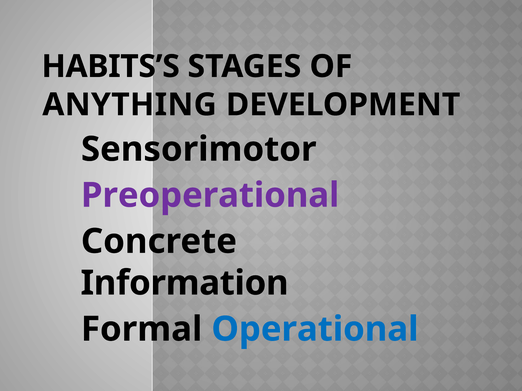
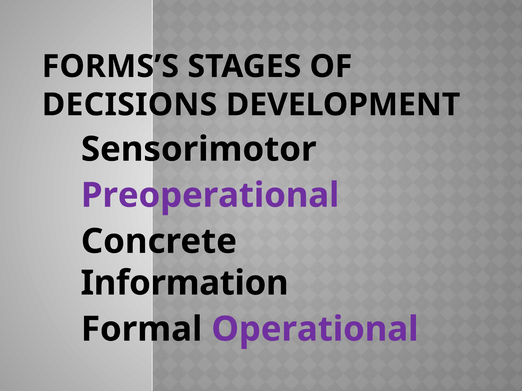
HABITS’S: HABITS’S -> FORMS’S (110, 67)
ANYTHING: ANYTHING -> DECISIONS (130, 105)
Operational colour: blue -> purple (315, 330)
